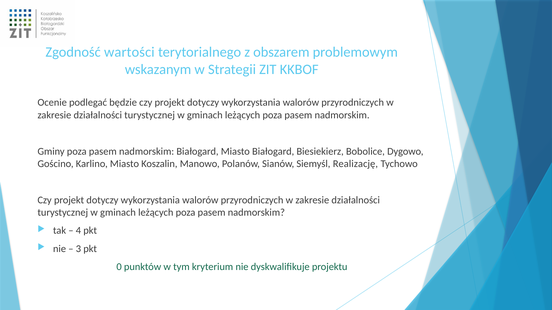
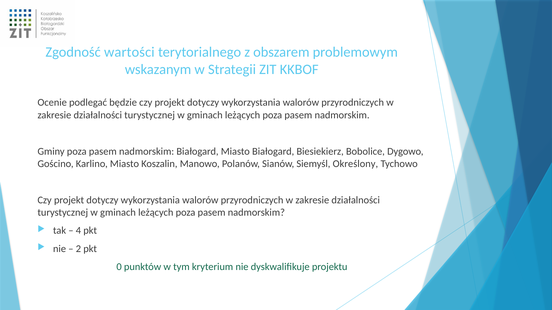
Realizację: Realizację -> Określony (355, 164)
3: 3 -> 2 (78, 249)
